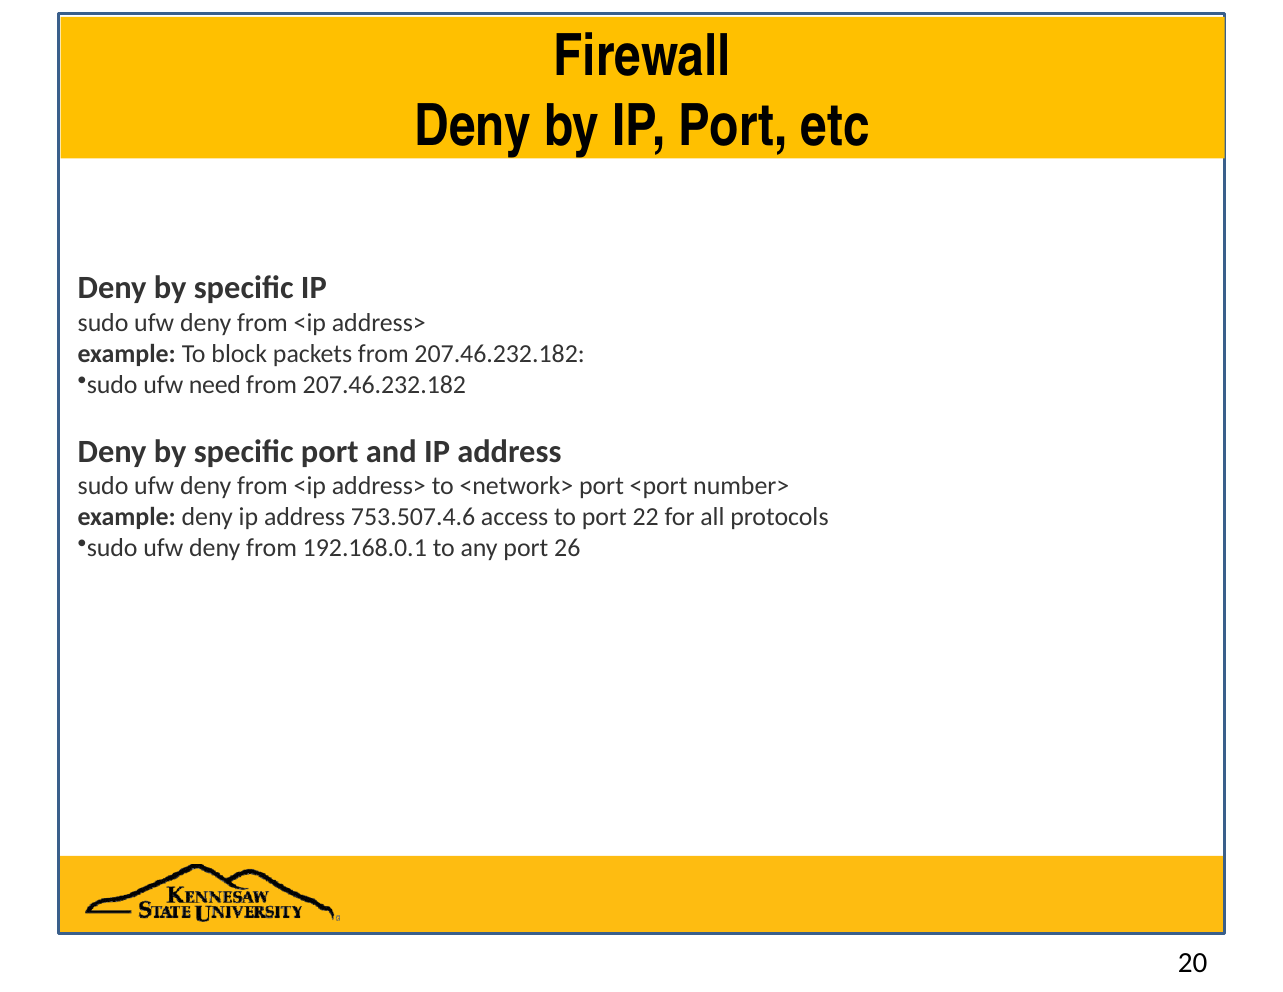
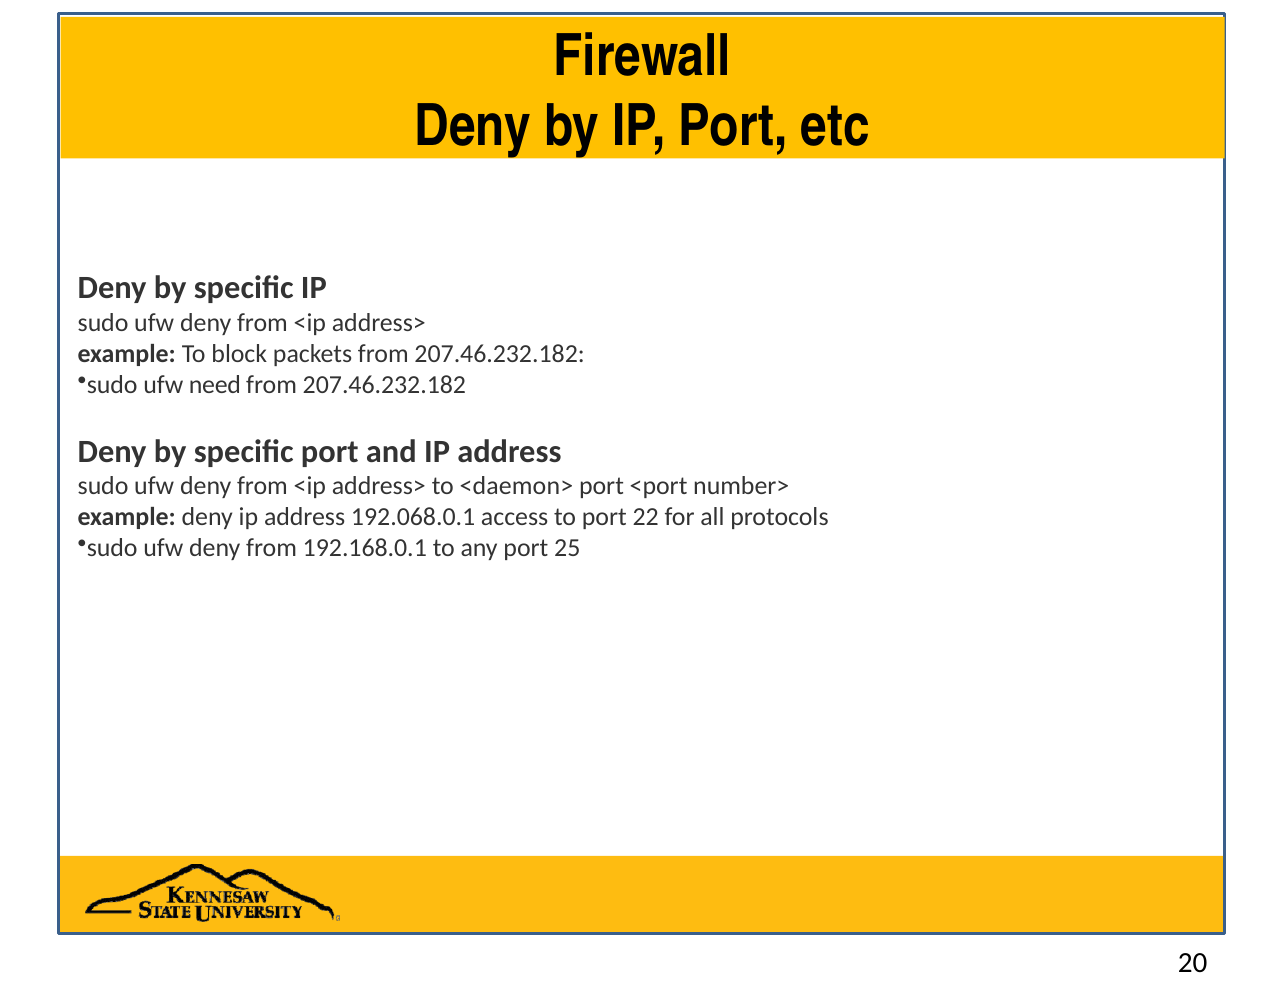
<network>: <network> -> <daemon> (516, 486)
753.507.4.6: 753.507.4.6 -> 192.068.0.1 (413, 517)
26: 26 -> 25 (567, 548)
